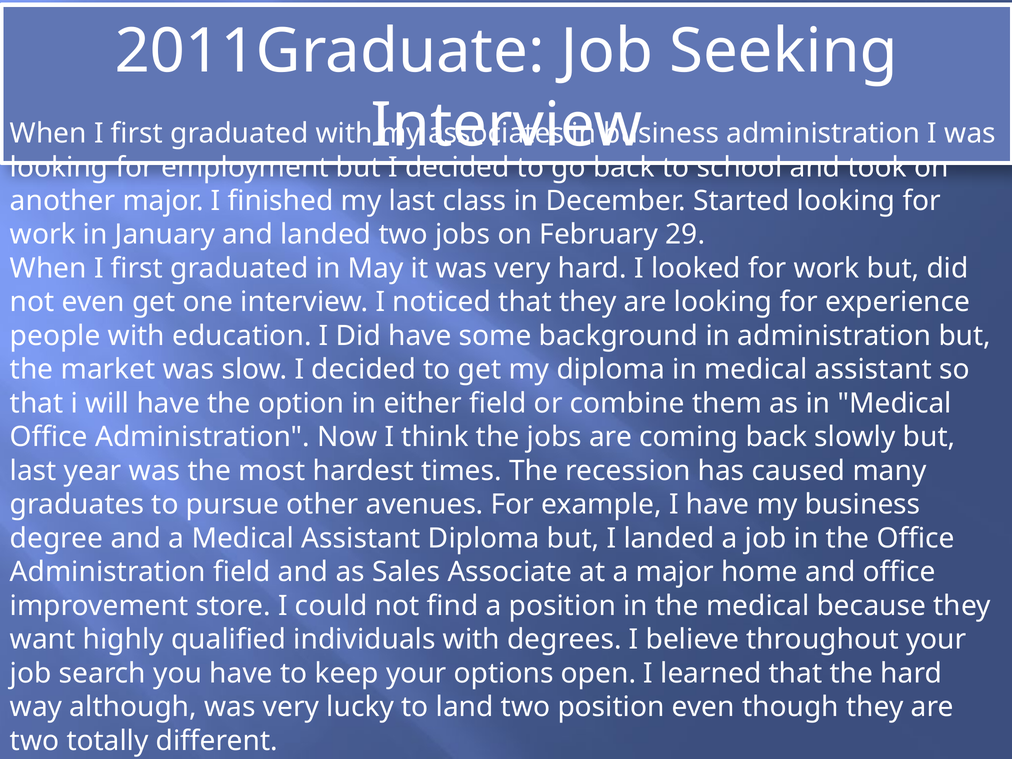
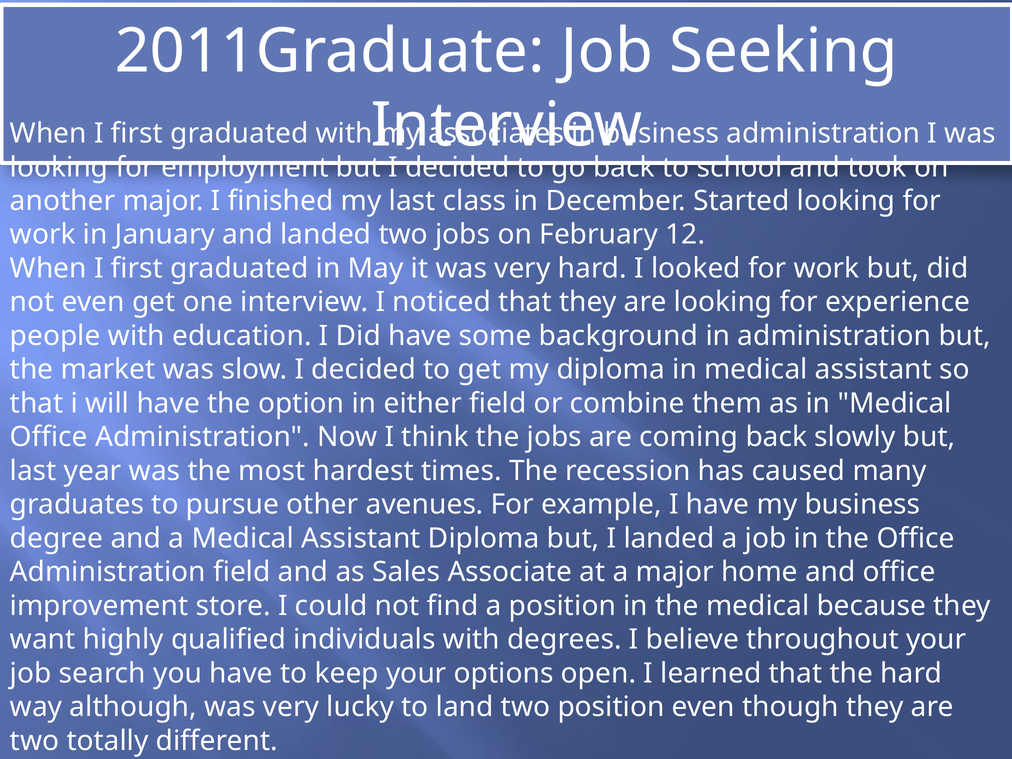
29: 29 -> 12 (685, 235)
